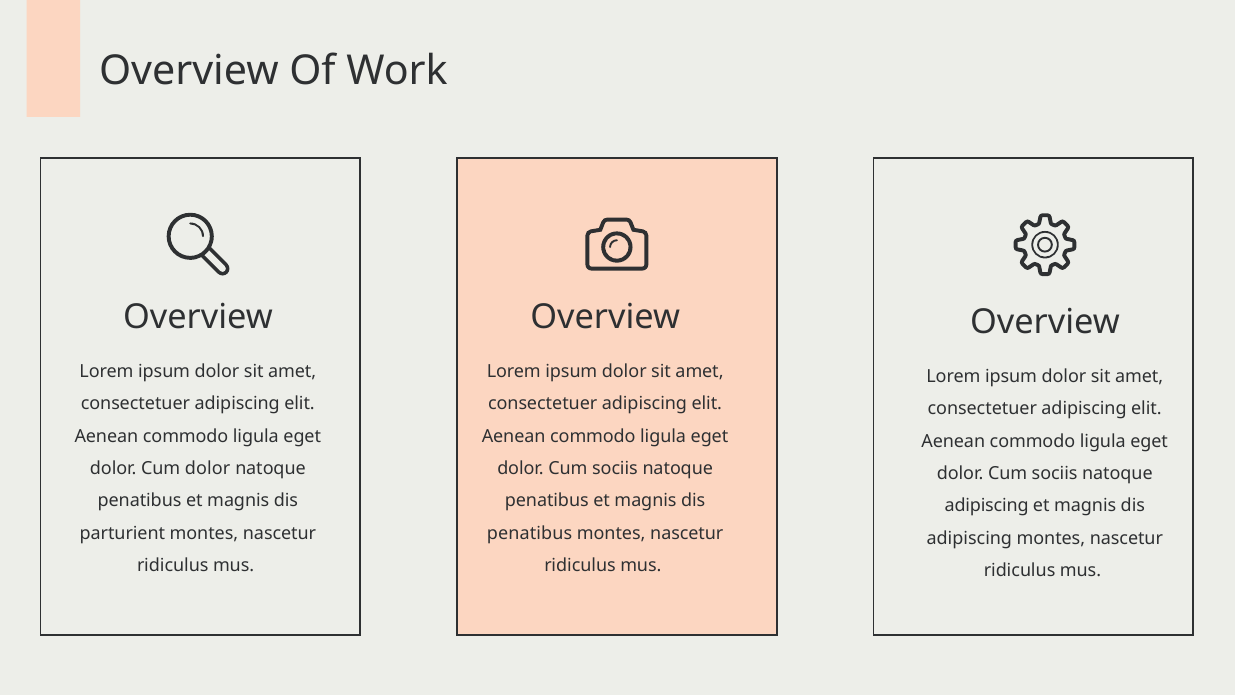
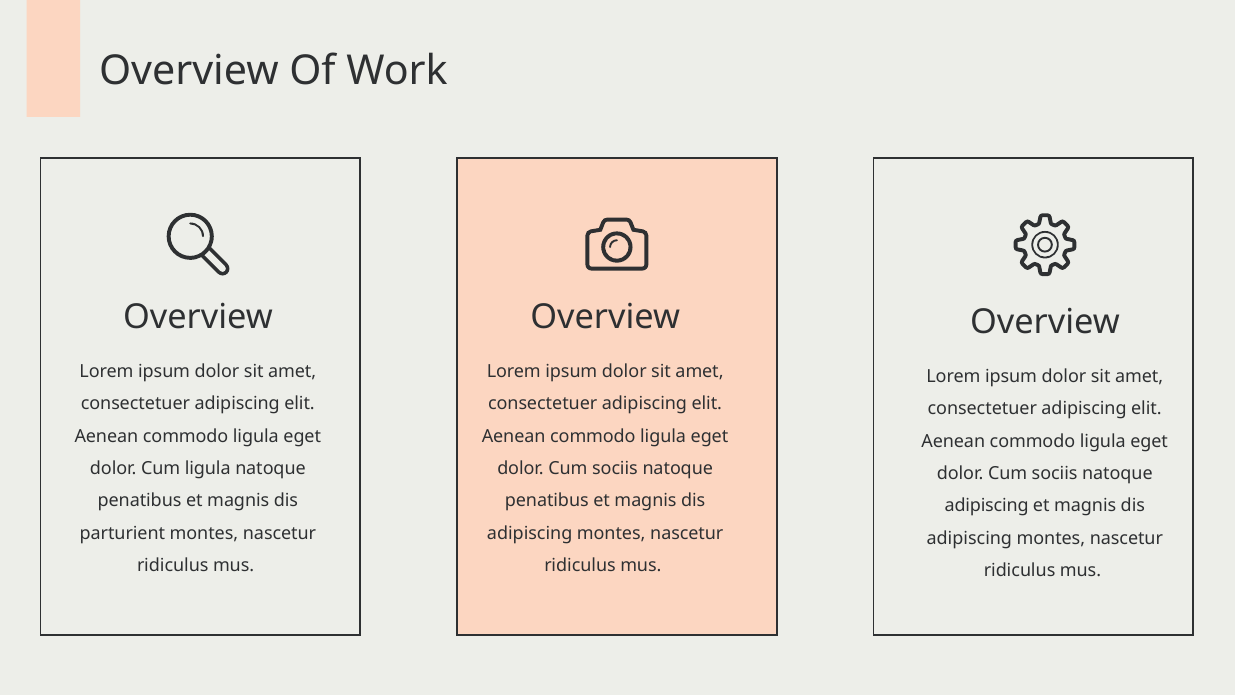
Cum dolor: dolor -> ligula (208, 468)
penatibus: penatibus -> adipiscing (530, 533)
